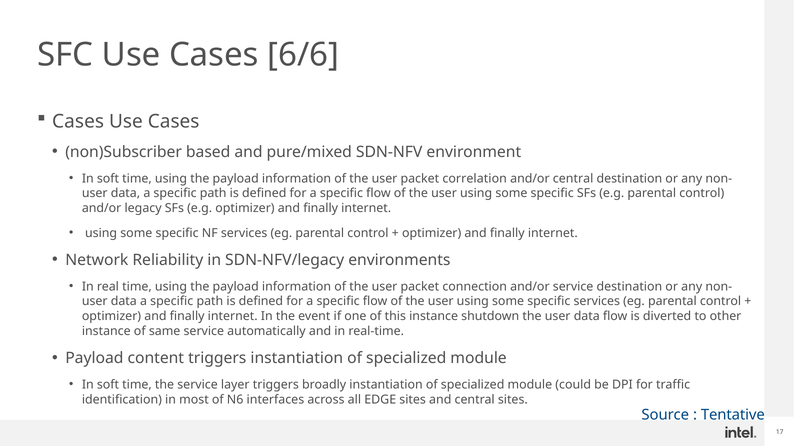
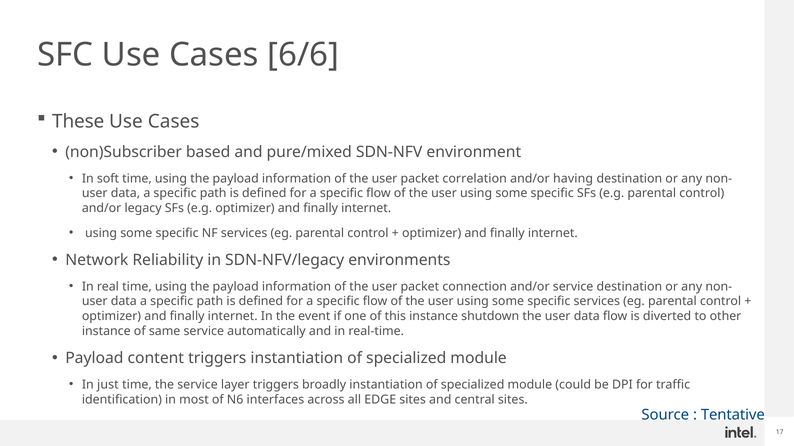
Cases: Cases -> These (78, 122)
and/or central: central -> having (573, 179)
soft: soft -> just (108, 385)
